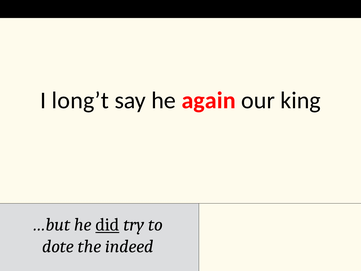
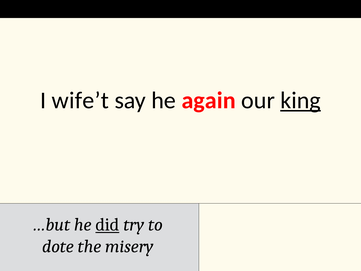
long’t: long’t -> wife’t (80, 100)
king underline: none -> present (301, 100)
indeed: indeed -> misery (129, 246)
